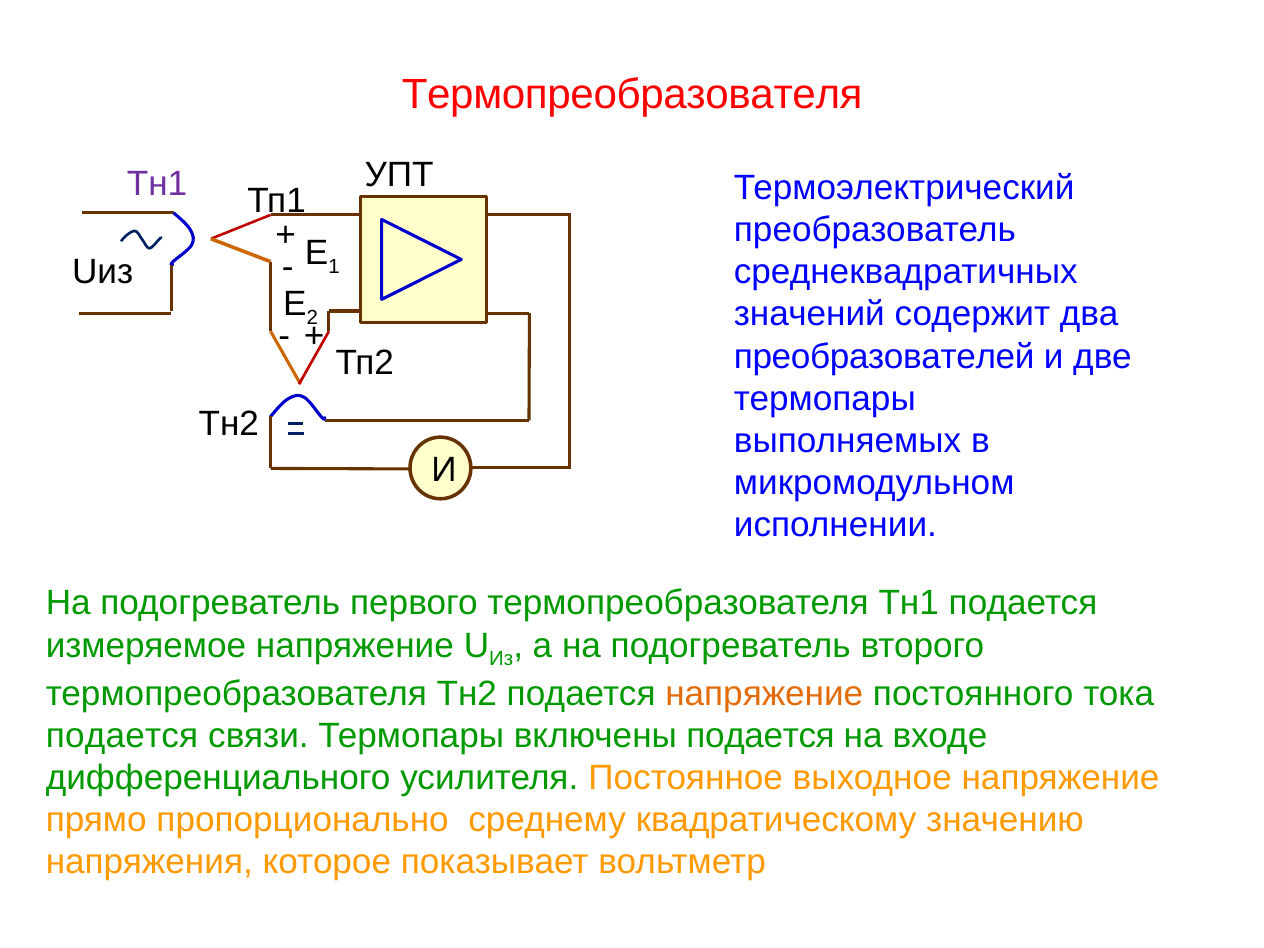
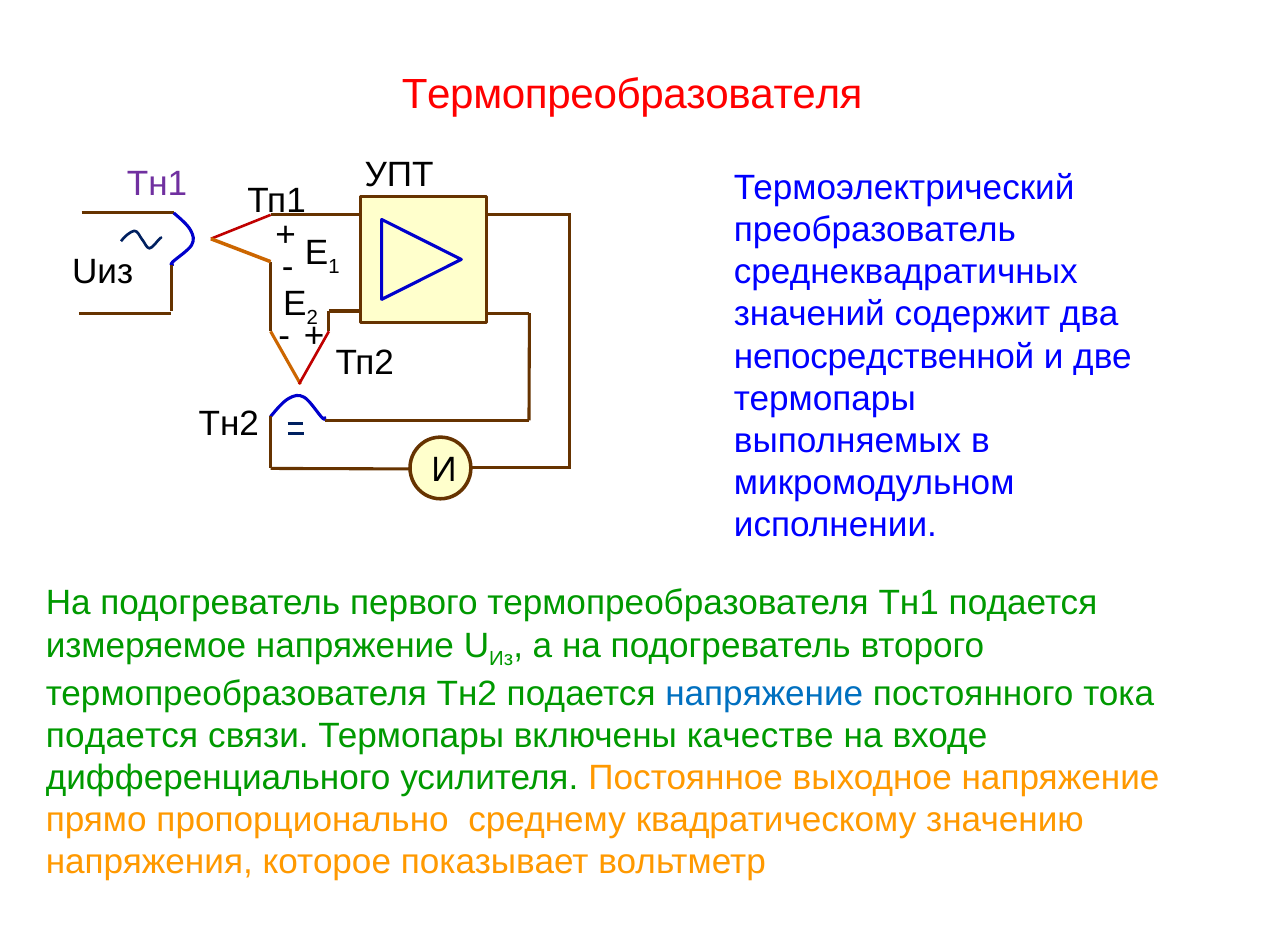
преобразователей: преобразователей -> непосредственной (884, 356)
напряжение colour: orange -> blue (764, 693)
включены подается: подается -> качестве (760, 736)
